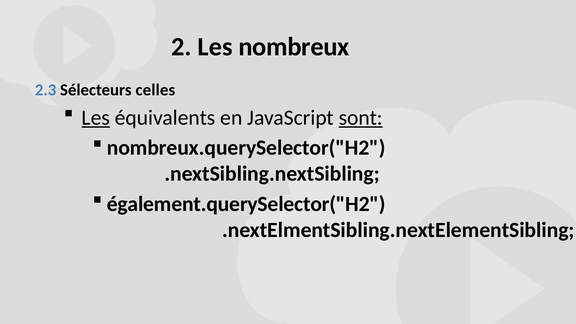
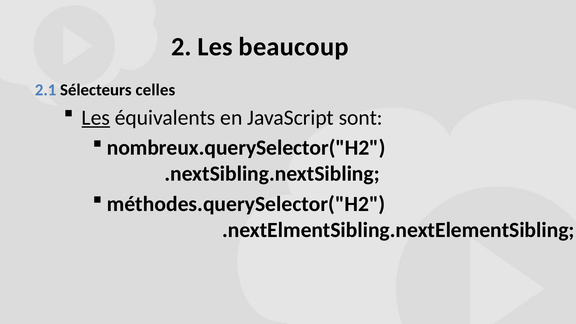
nombreux: nombreux -> beaucoup (294, 47)
2.3: 2.3 -> 2.1 (46, 90)
sont underline: present -> none (361, 118)
également.querySelector("H2: également.querySelector("H2 -> méthodes.querySelector("H2 (246, 204)
